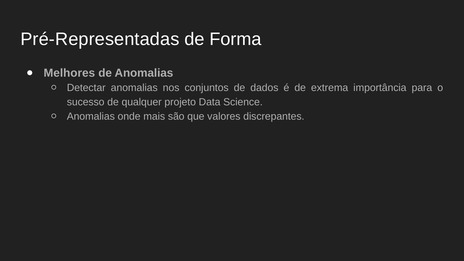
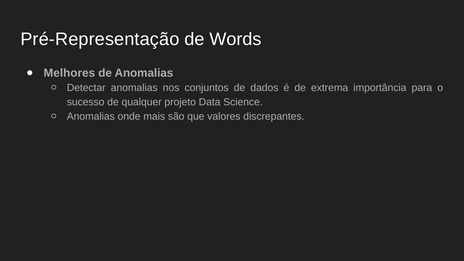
Pré-Representadas: Pré-Representadas -> Pré-Representação (100, 39)
Forma: Forma -> Words (236, 39)
